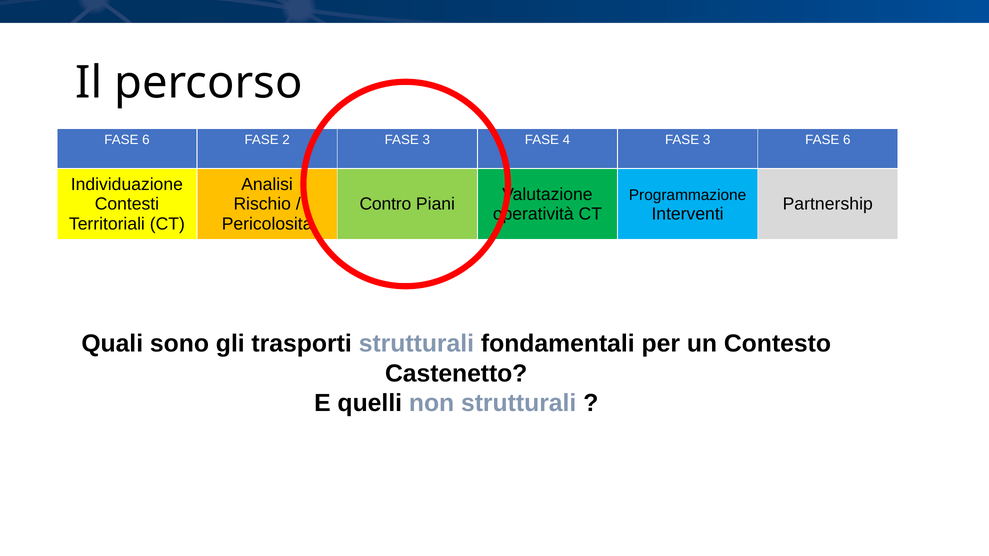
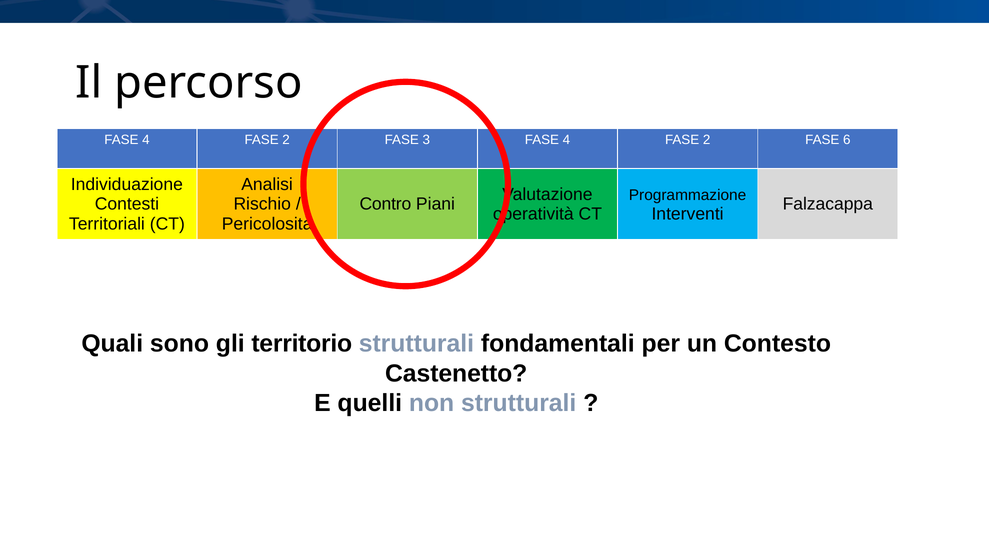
6: 6 -> 4 (146, 140)
3: 3 -> 2 (707, 140)
Partnership: Partnership -> Falzacappa (828, 204)
trasporti: trasporti -> territorio (302, 344)
